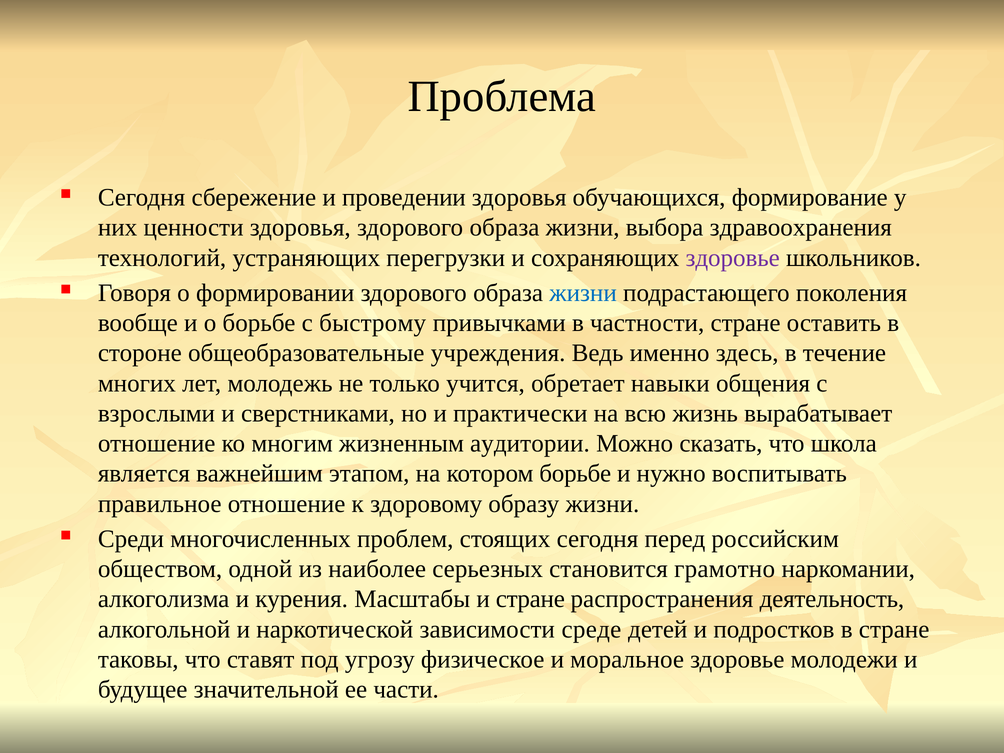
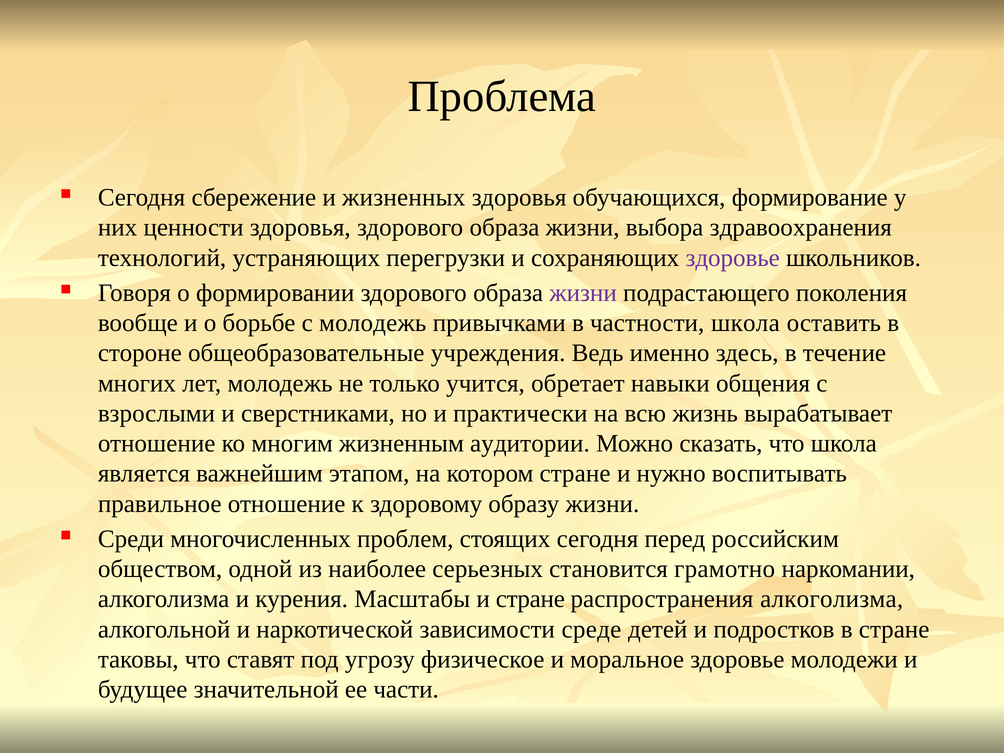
проведении: проведении -> жизненных (404, 198)
жизни colour: blue -> purple (583, 293)
с быстрому: быстрому -> молодежь (373, 323)
частности стране: стране -> школа (745, 323)
котором борьбе: борьбе -> стране (575, 474)
распространения деятельность: деятельность -> алкоголизма (832, 599)
